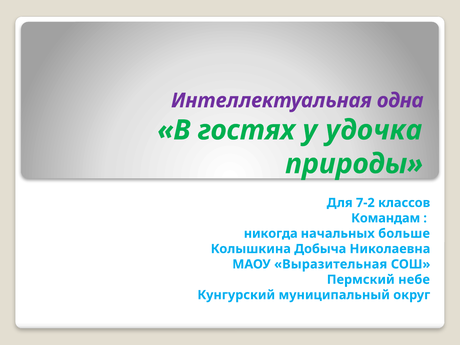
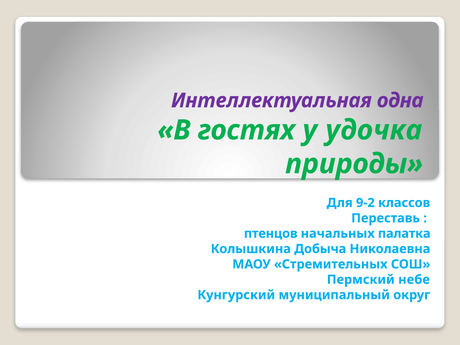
7-2: 7-2 -> 9-2 (365, 203)
Командам: Командам -> Переставь (386, 218)
никогда: никогда -> птенцов (271, 234)
больше: больше -> палатка (404, 234)
Выразительная: Выразительная -> Стремительных (331, 264)
